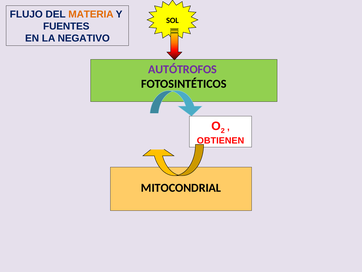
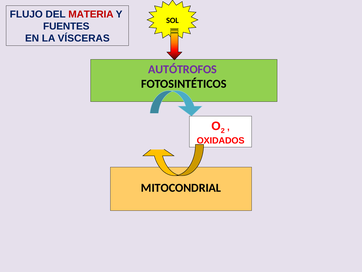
MATERIA colour: orange -> red (91, 14)
NEGATIVO: NEGATIVO -> VÍSCERAS (84, 38)
OBTIENEN: OBTIENEN -> OXIDADOS (221, 140)
